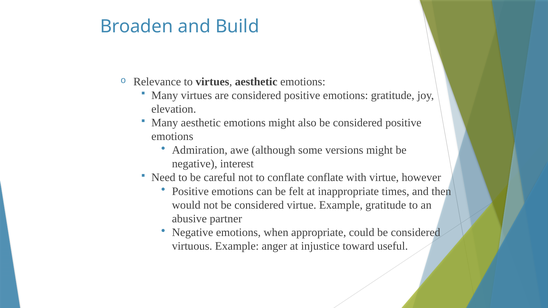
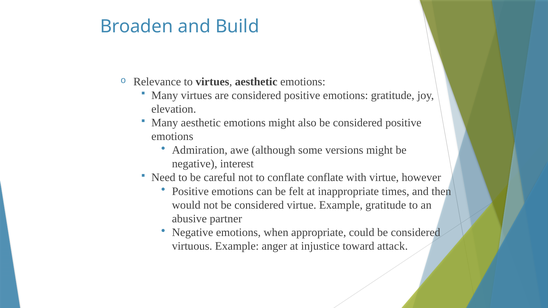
useful: useful -> attack (393, 246)
